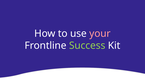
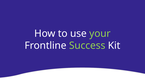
your colour: pink -> light green (100, 33)
